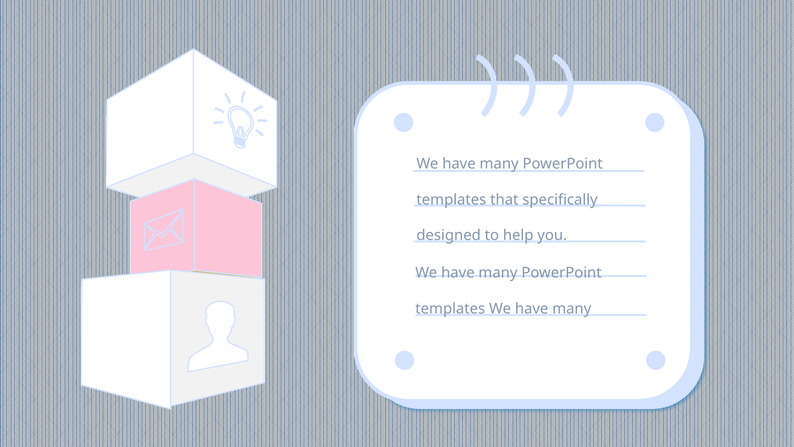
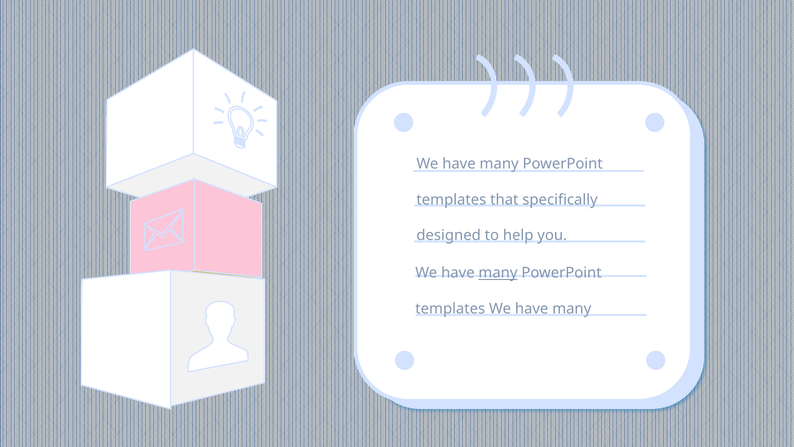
many underline: none -> present (498, 273)
